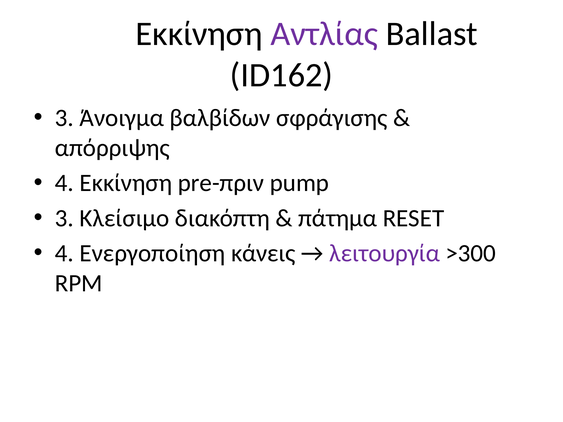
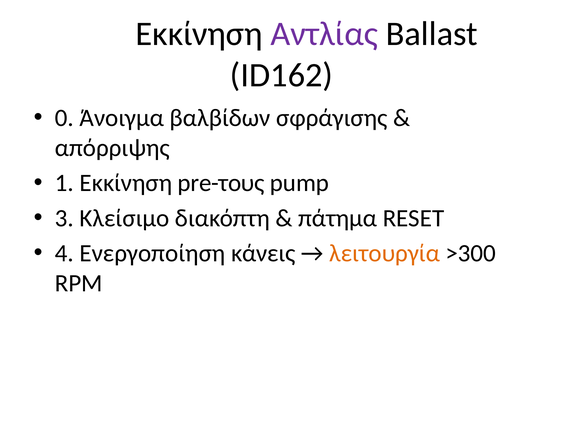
3: 3 -> 0 (64, 118)
4: 4 -> 1 (64, 183)
pre-πριν: pre-πριν -> pre-τους (221, 183)
λειτουργία colour: purple -> orange (385, 253)
